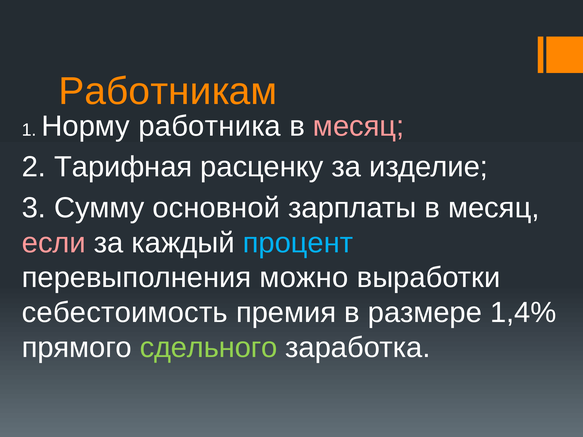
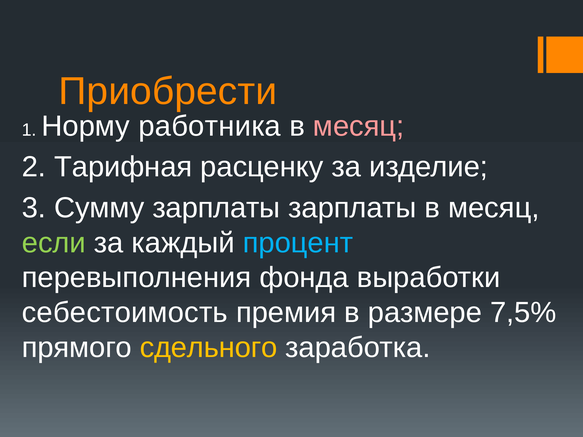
Работникам: Работникам -> Приобрести (168, 91)
Сумму основной: основной -> зарплаты (216, 208)
если colour: pink -> light green (54, 243)
можно: можно -> фонда (304, 278)
1,4%: 1,4% -> 7,5% (523, 313)
сдельного colour: light green -> yellow (209, 348)
